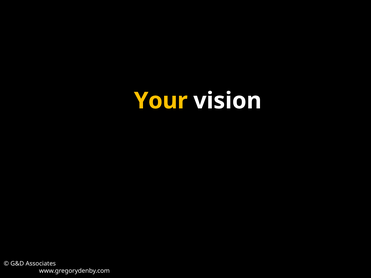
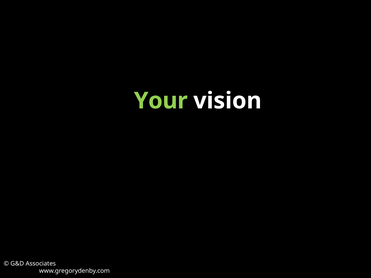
Your colour: yellow -> light green (161, 101)
